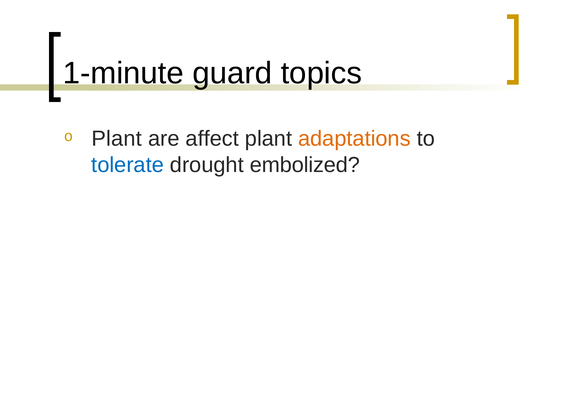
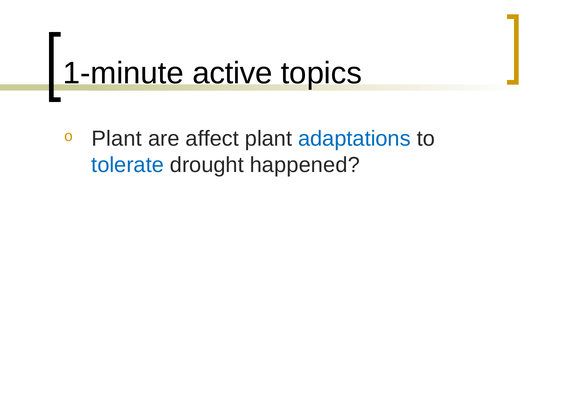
guard: guard -> active (232, 73)
adaptations colour: orange -> blue (354, 139)
embolized: embolized -> happened (305, 165)
